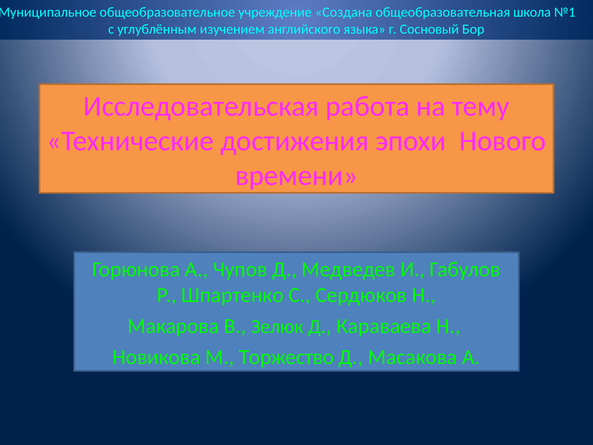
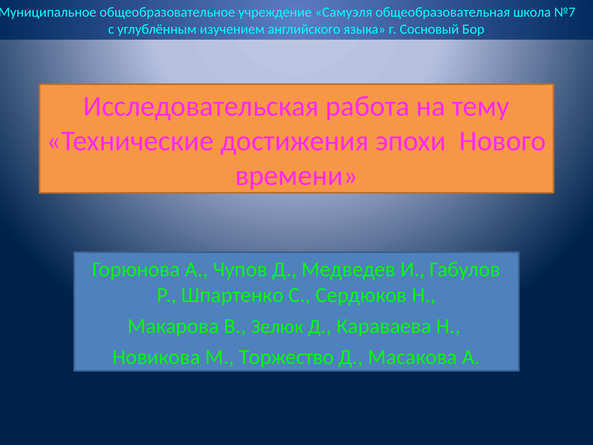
Создана: Создана -> Самуэля (344, 12)
№1: №1 -> №7 (565, 12)
